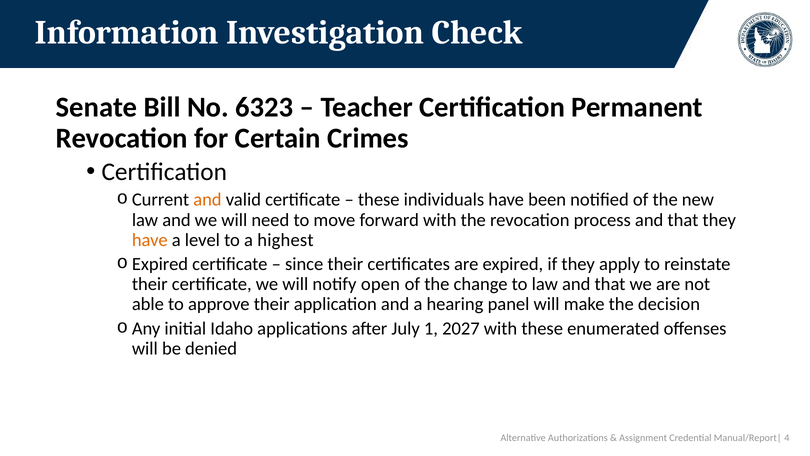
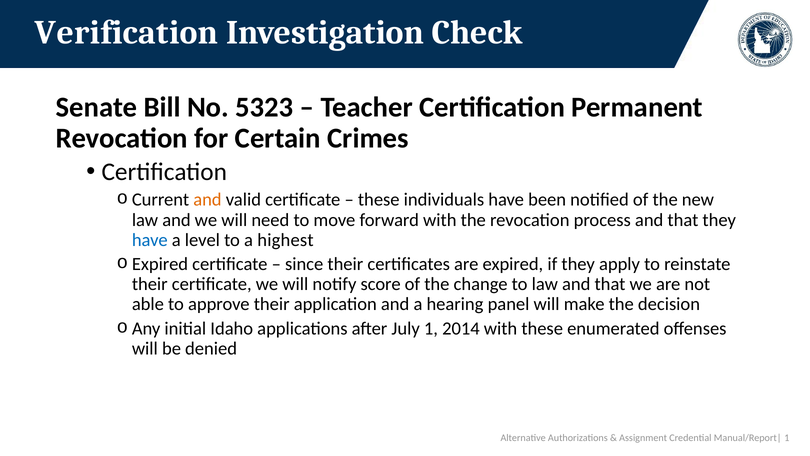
Information: Information -> Verification (127, 33)
6323: 6323 -> 5323 (264, 107)
have colour: orange -> blue (150, 240)
open: open -> score (381, 284)
2027: 2027 -> 2014 (461, 328)
4: 4 -> 1 (787, 438)
